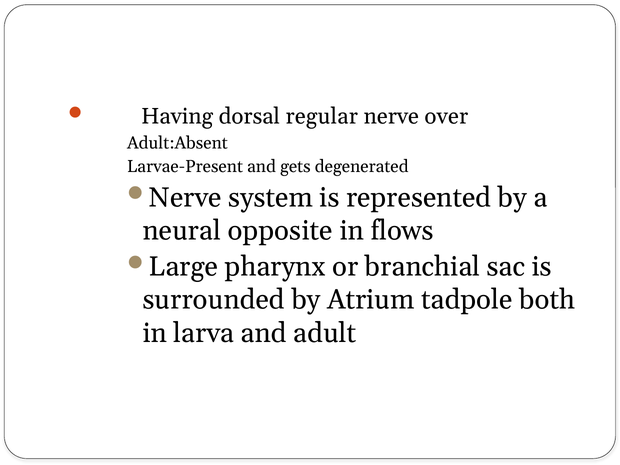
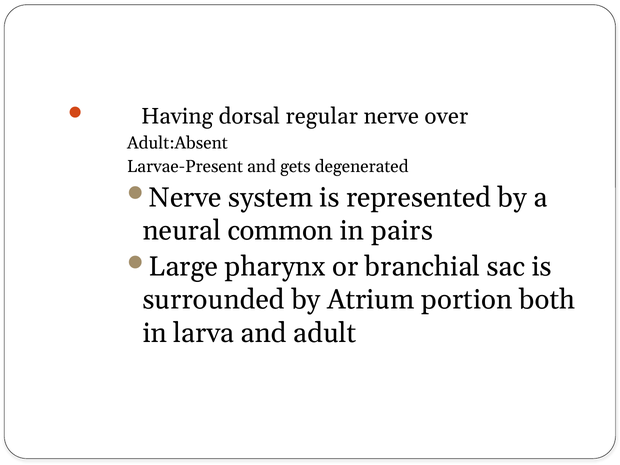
opposite: opposite -> common (280, 231)
flows: flows -> pairs (402, 231)
tadpole: tadpole -> portion (467, 300)
